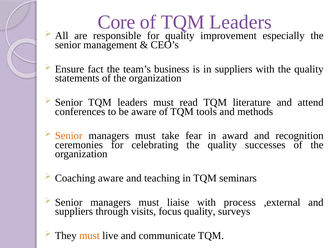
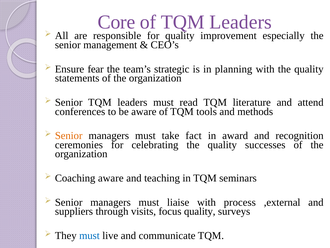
fact: fact -> fear (96, 69)
business: business -> strategic (172, 69)
in suppliers: suppliers -> planning (234, 69)
fear: fear -> fact (194, 135)
must colour: orange -> blue (89, 235)
